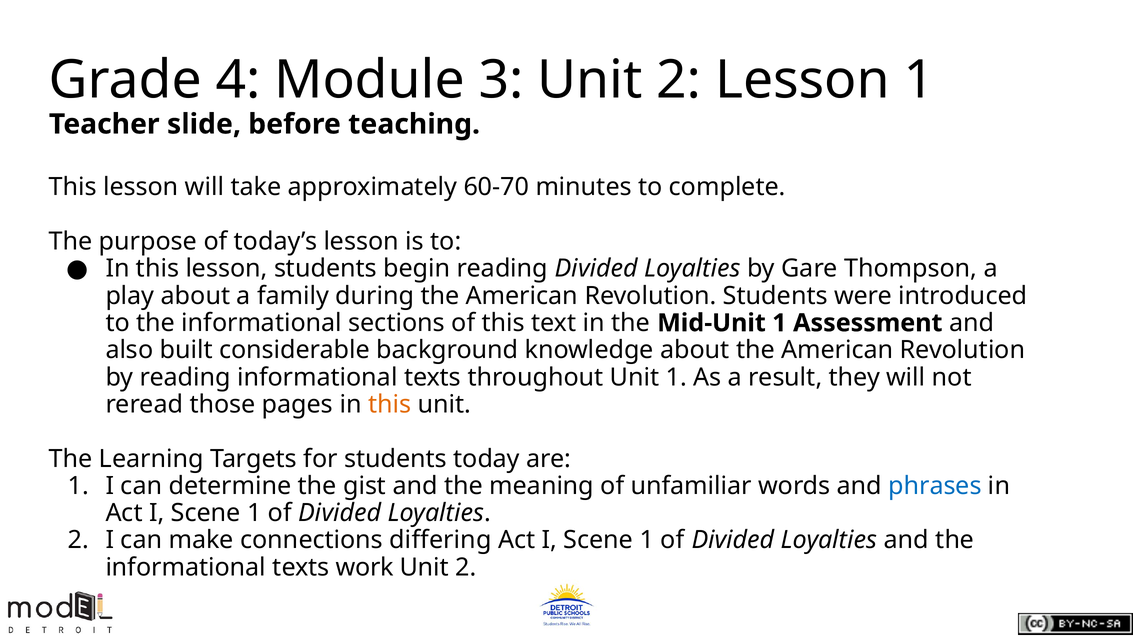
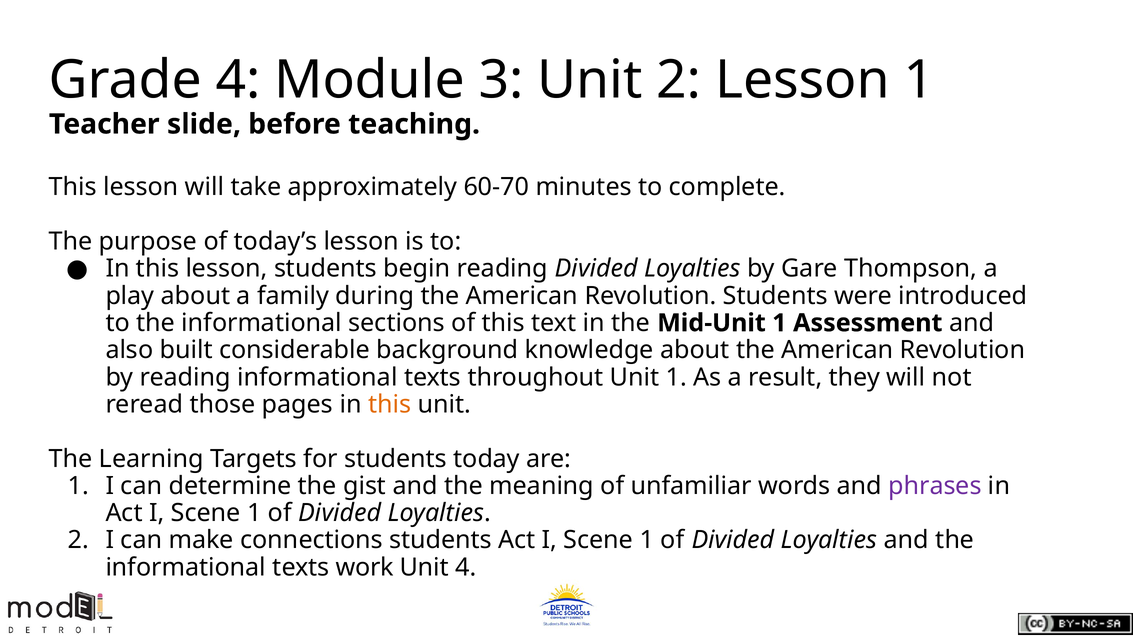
phrases colour: blue -> purple (935, 486)
connections differing: differing -> students (441, 540)
2: 2 -> 4 (466, 568)
